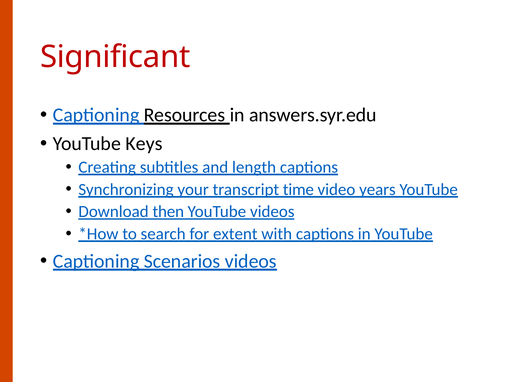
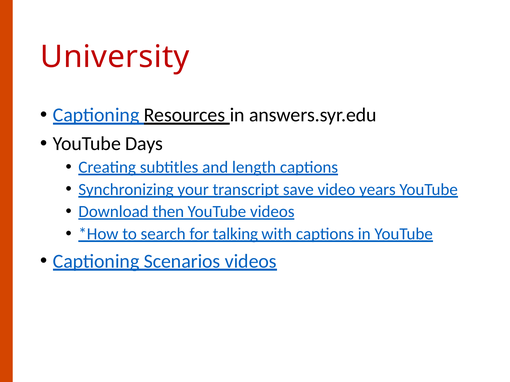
Significant: Significant -> University (115, 57)
Keys: Keys -> Days (144, 144)
time: time -> save (298, 190)
extent: extent -> talking (235, 234)
